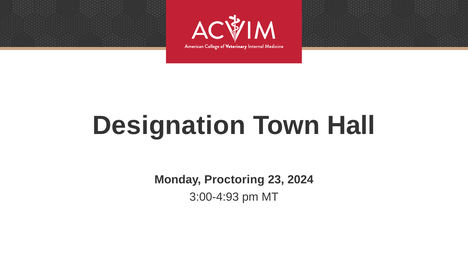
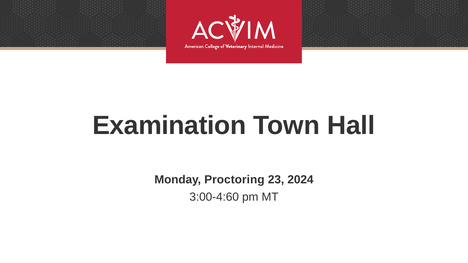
Designation: Designation -> Examination (169, 126)
3:00-4:93: 3:00-4:93 -> 3:00-4:60 (214, 197)
